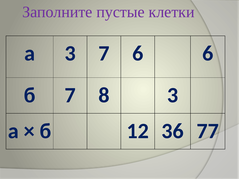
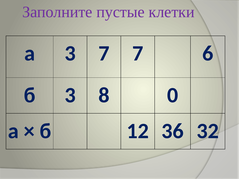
7 6: 6 -> 7 (138, 53)
б 7: 7 -> 3 (70, 95)
8 3: 3 -> 0 (173, 95)
77: 77 -> 32 (208, 131)
